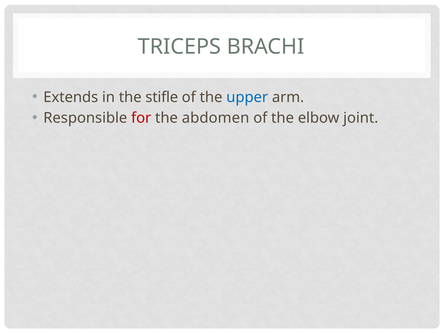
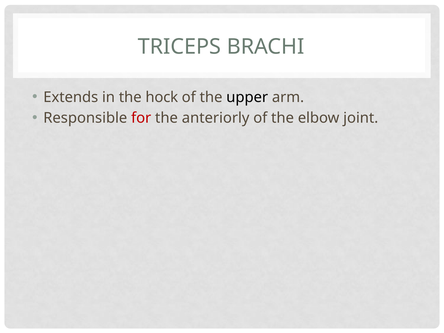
stifle: stifle -> hock (162, 97)
upper colour: blue -> black (247, 97)
abdomen: abdomen -> anteriorly (216, 118)
